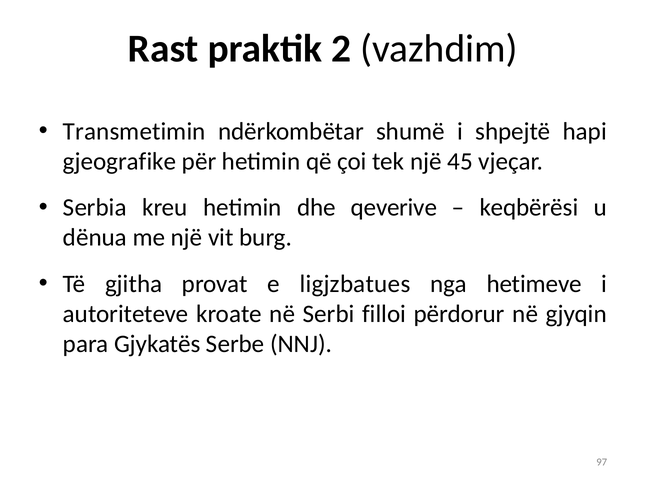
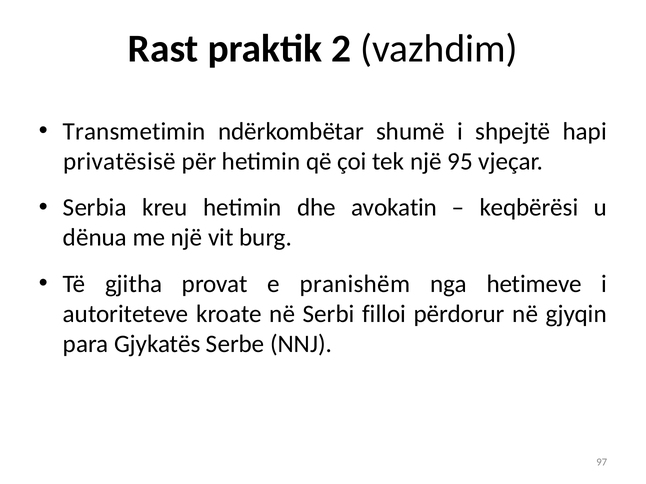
gjeografike: gjeografike -> privatësisë (119, 162)
45: 45 -> 95 (460, 162)
qeverive: qeverive -> avokatin (394, 208)
ligjzbatues: ligjzbatues -> pranishëm (355, 284)
